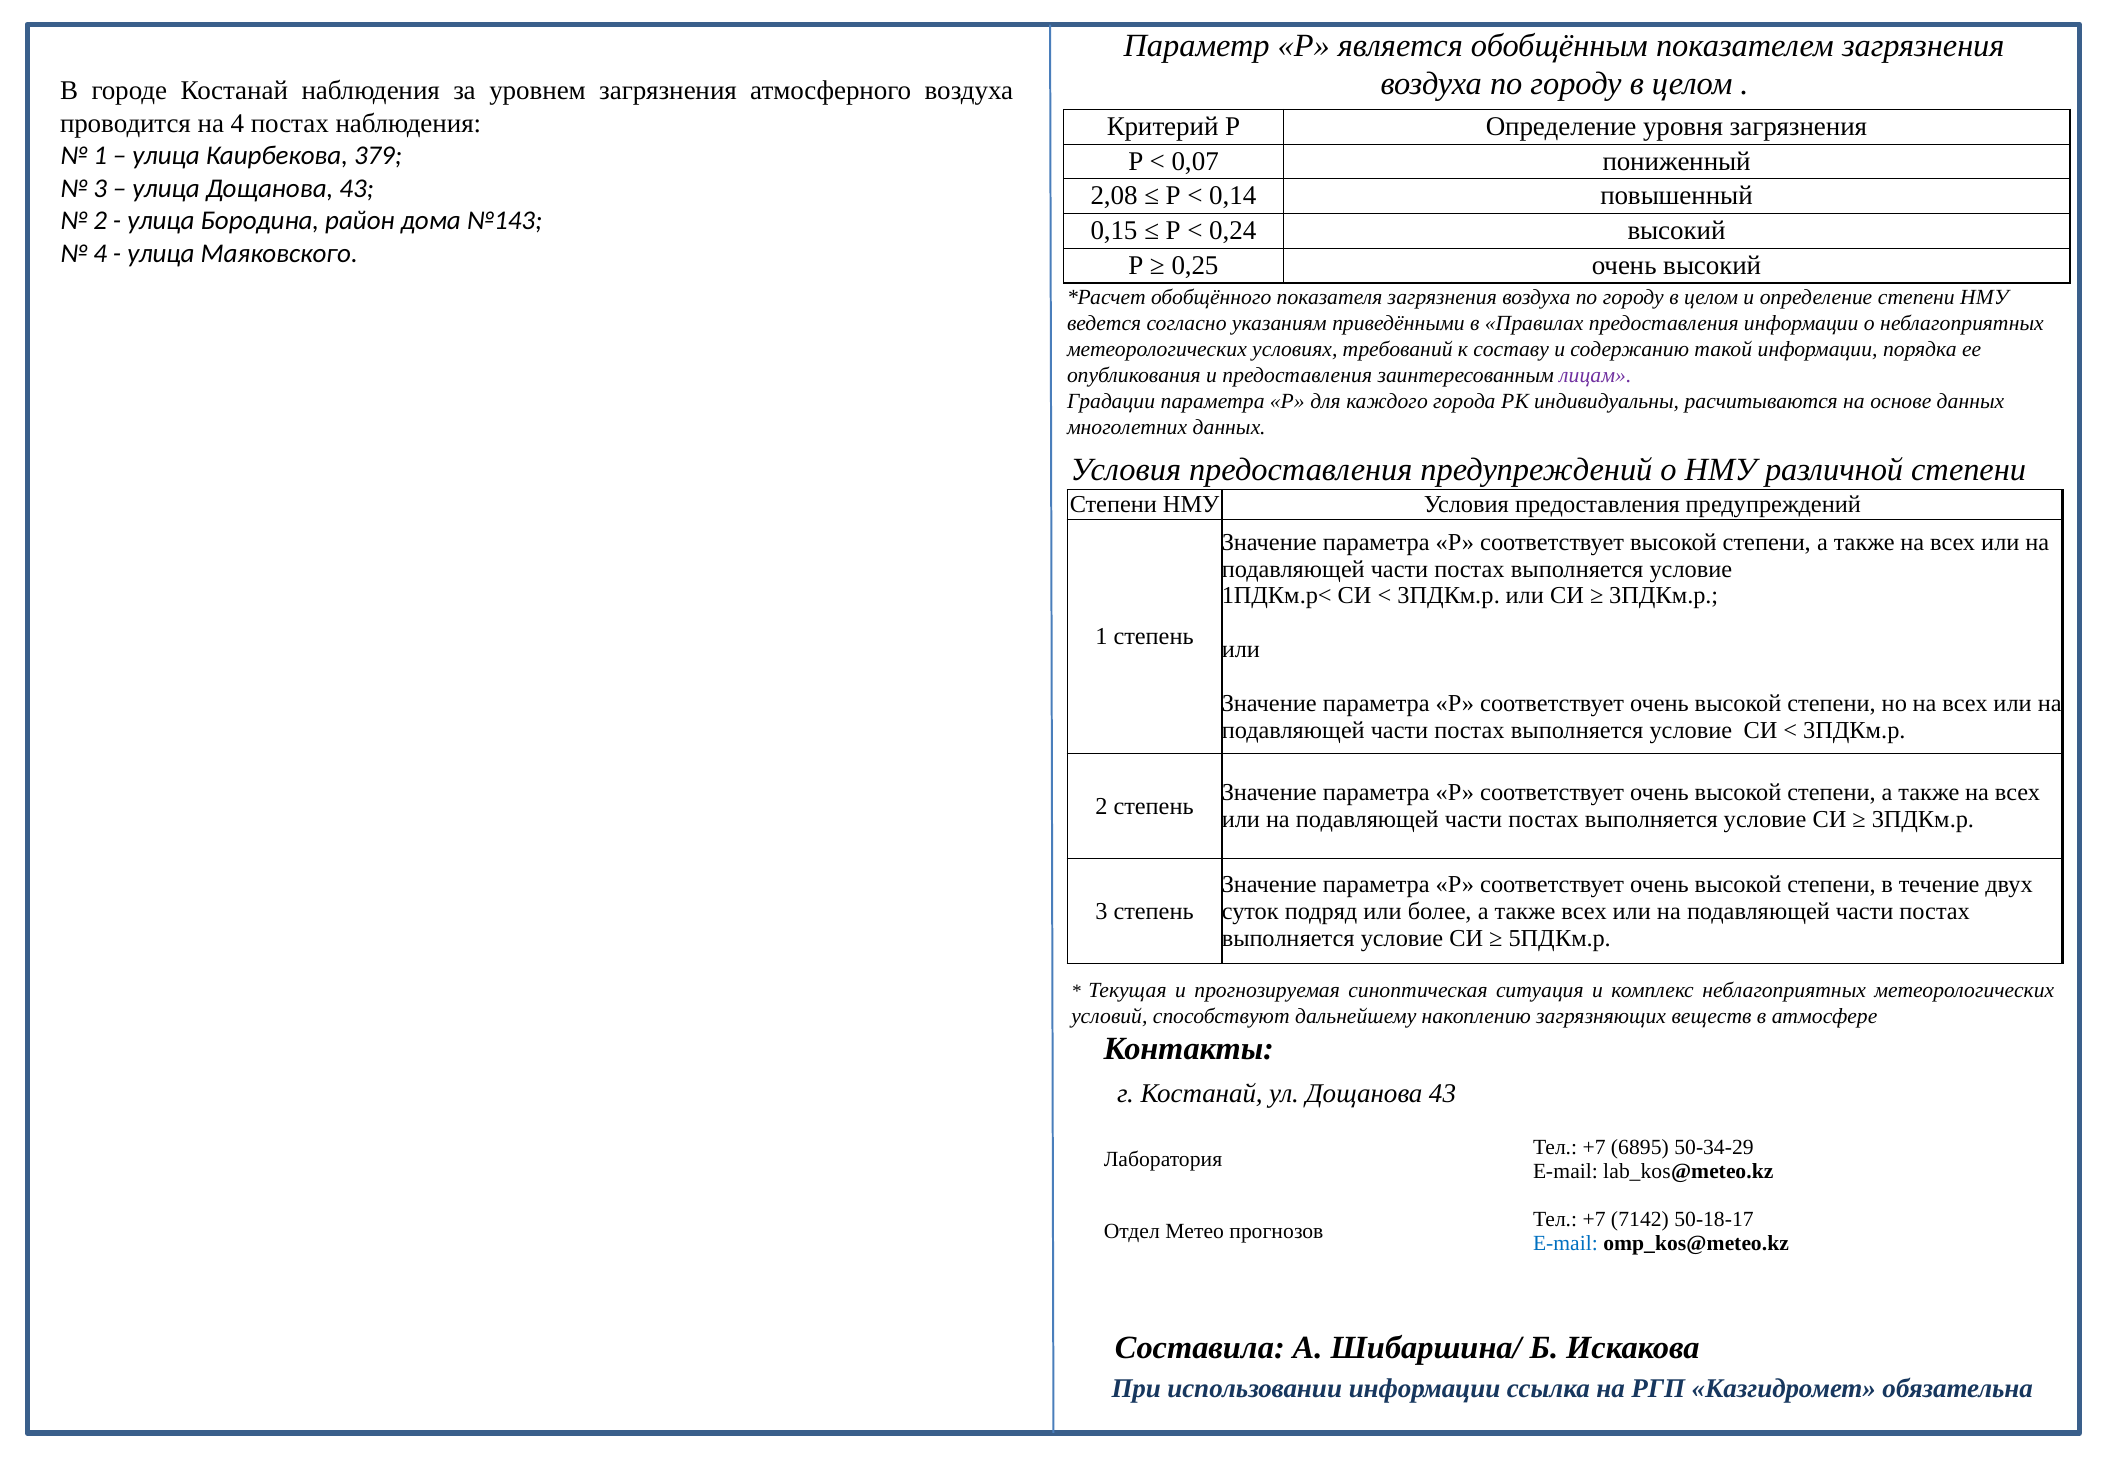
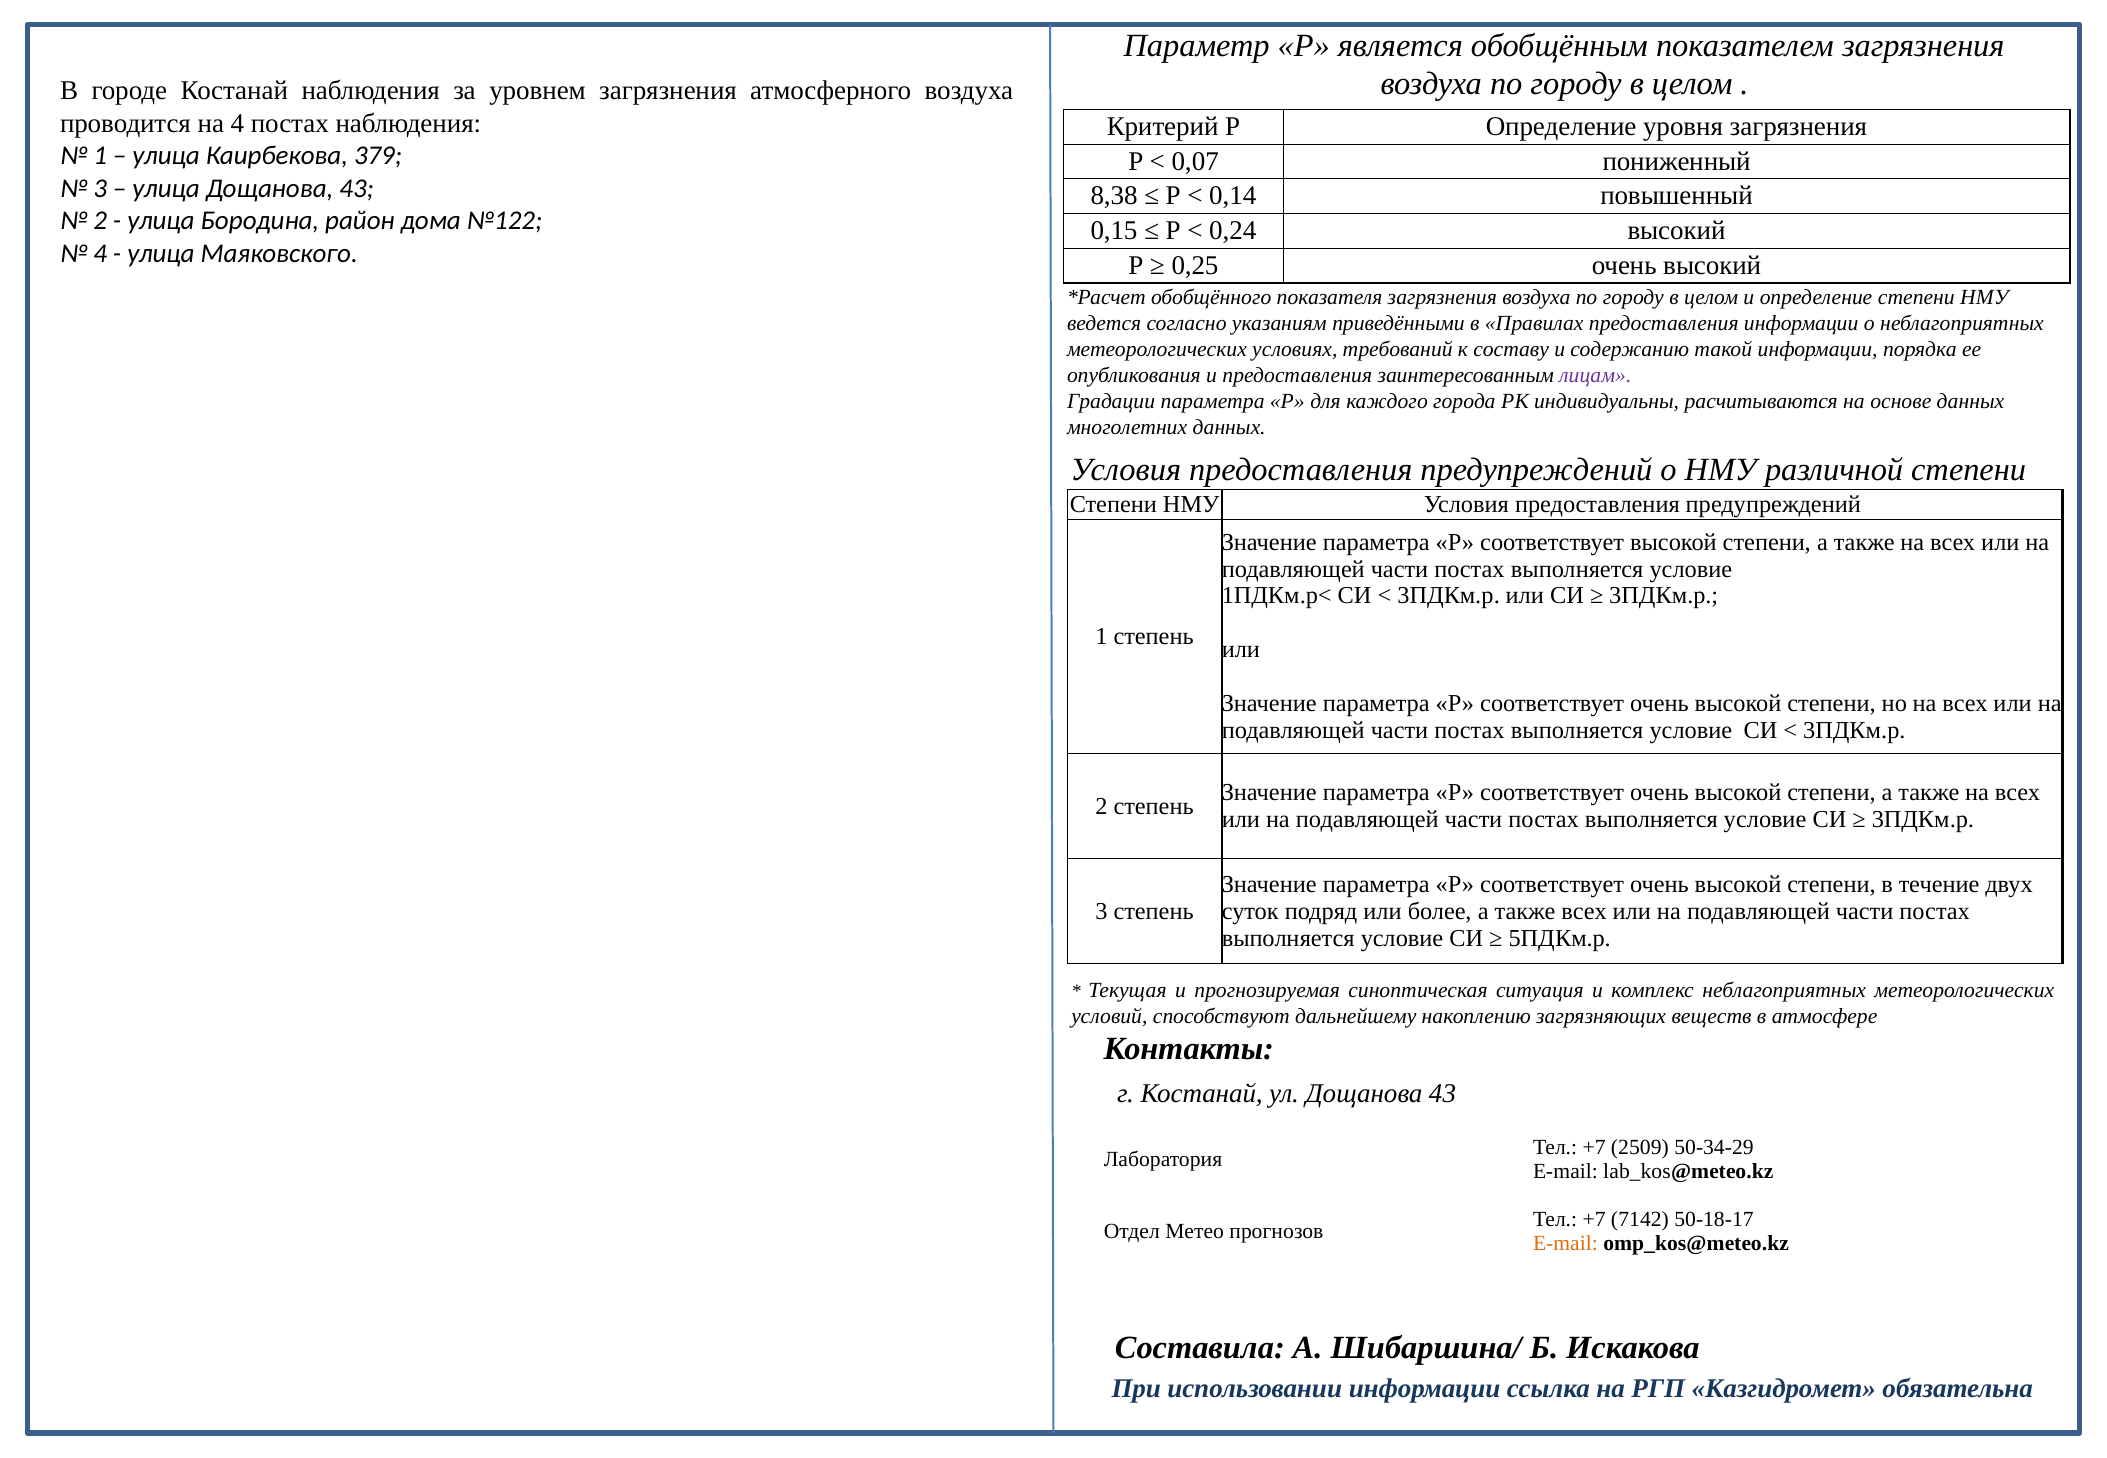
2,08: 2,08 -> 8,38 (1114, 196)
№143: №143 -> №122 (505, 221)
6895: 6895 -> 2509 (1640, 1148)
E-mail colour: blue -> orange (1565, 1244)
